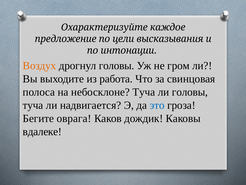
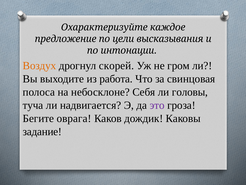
дрогнул головы: головы -> скорей (116, 66)
небосклоне Туча: Туча -> Себя (144, 92)
это colour: blue -> purple (157, 105)
вдалеке: вдалеке -> задание (42, 131)
